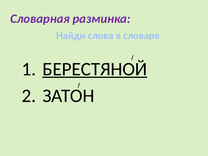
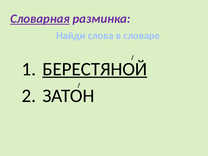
Словарная underline: none -> present (40, 19)
